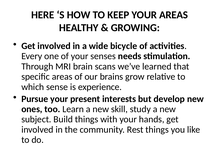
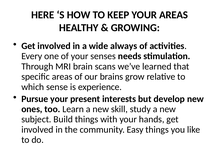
bicycle: bicycle -> always (124, 46)
Rest: Rest -> Easy (135, 129)
